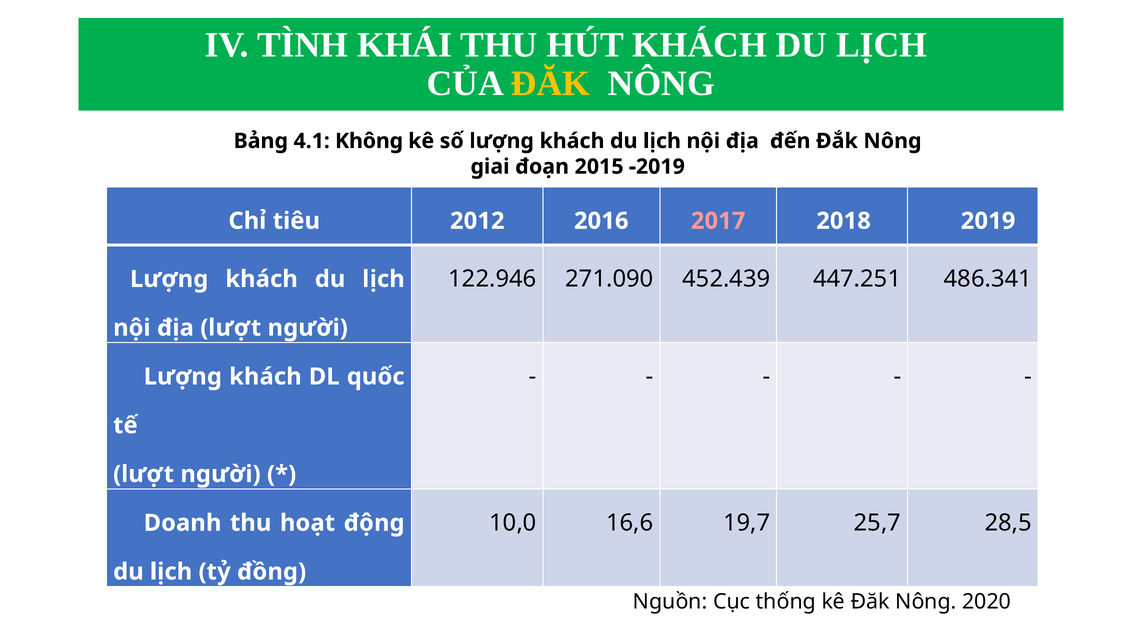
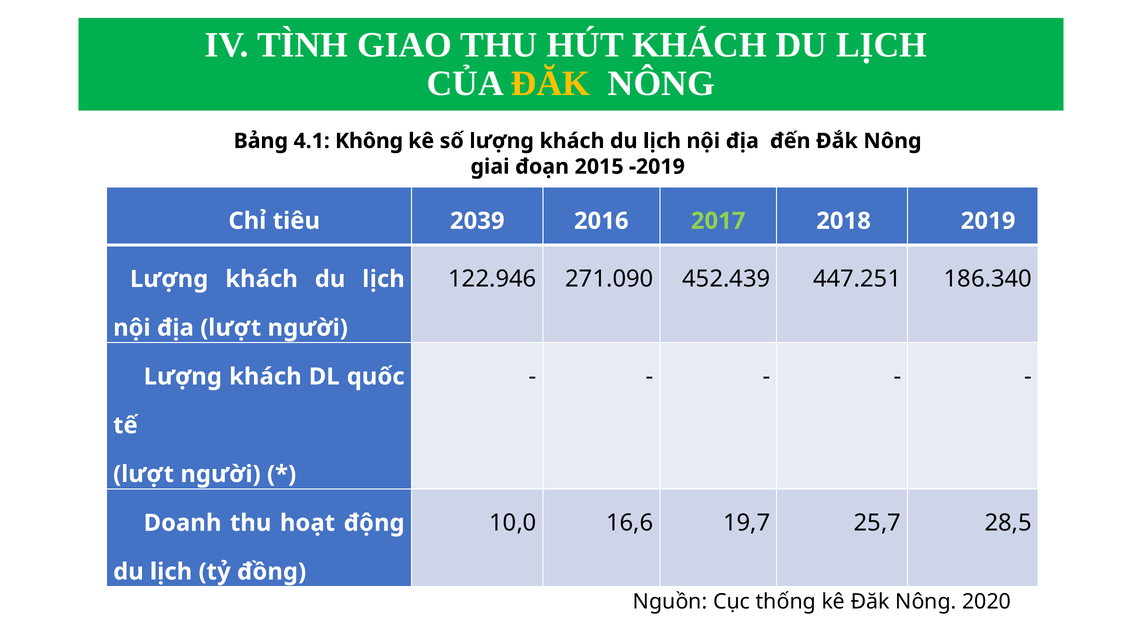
KHÁI: KHÁI -> GIAO (405, 45)
2012: 2012 -> 2039 (477, 221)
2017 colour: pink -> light green (718, 221)
486.341: 486.341 -> 186.340 (988, 279)
